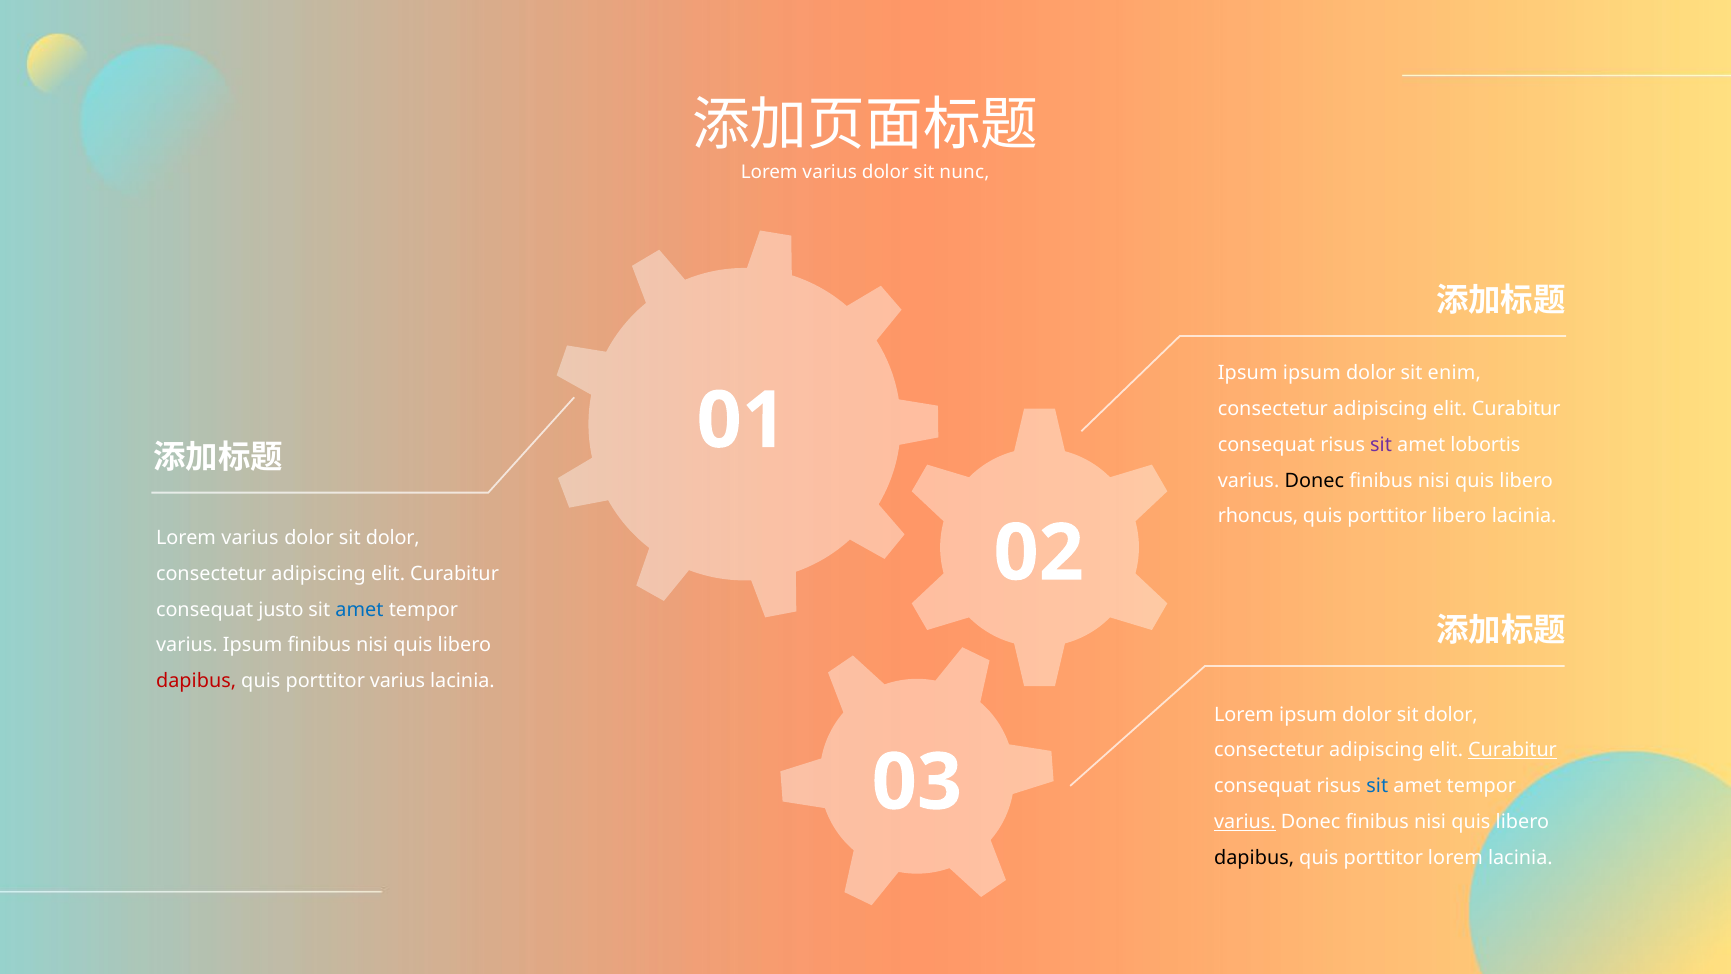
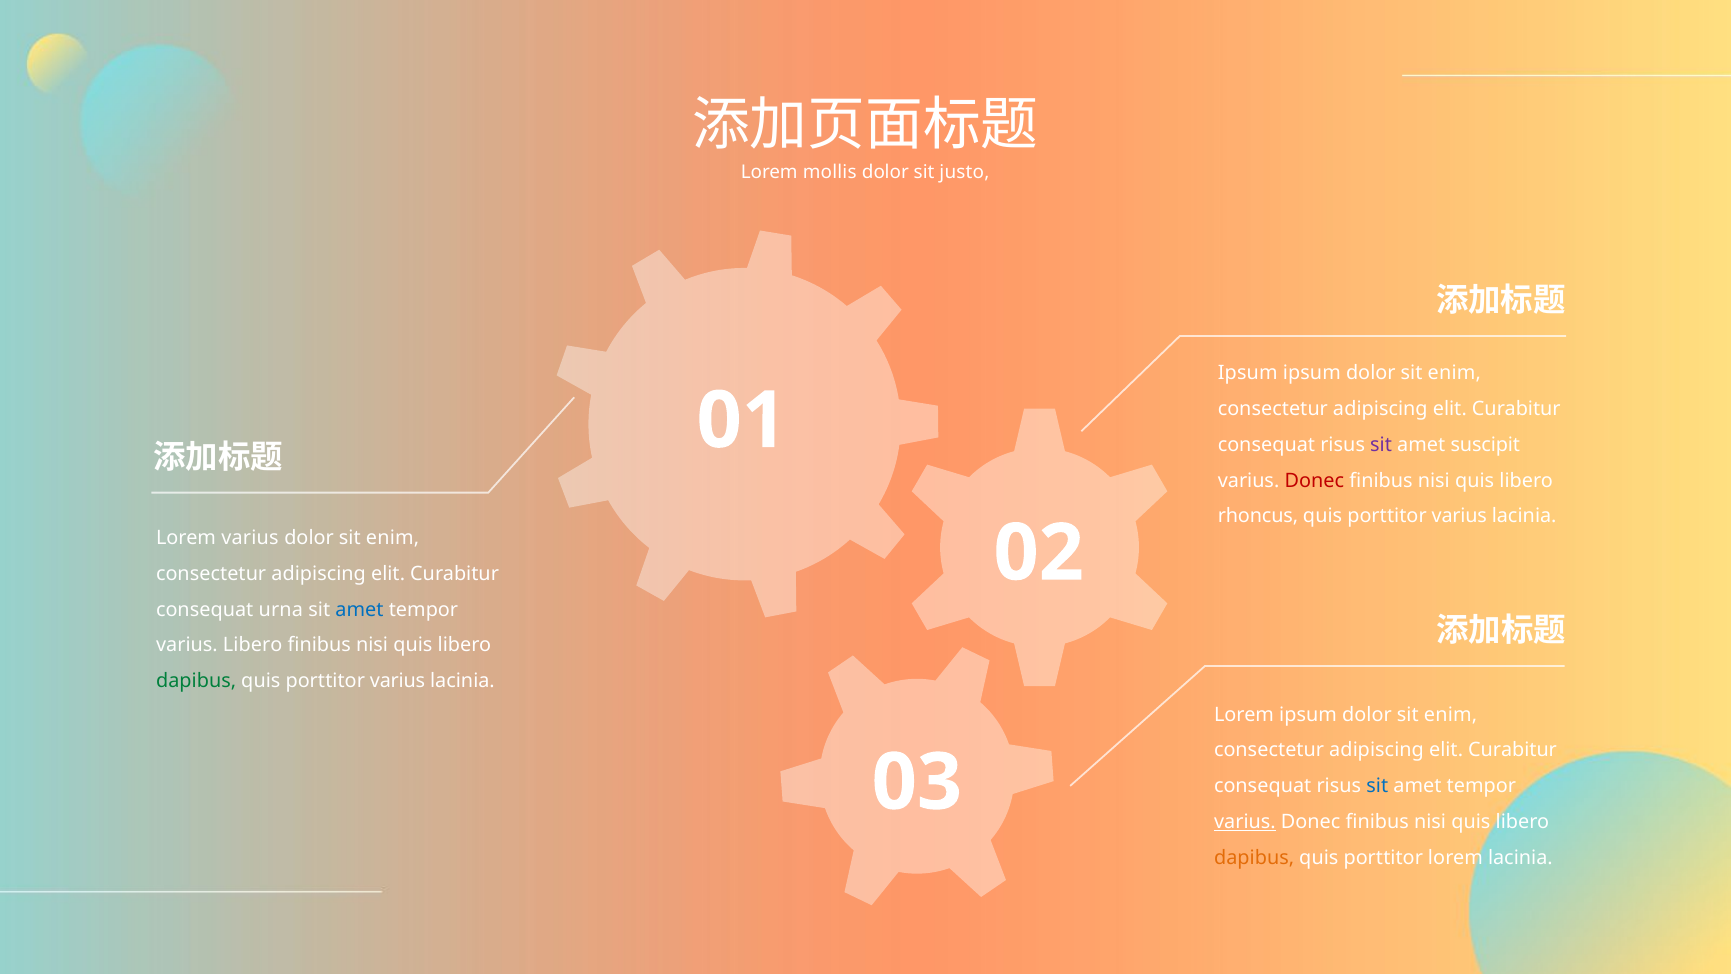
varius: varius -> mollis (830, 172)
nunc: nunc -> justo (964, 172)
lobortis: lobortis -> suscipit (1485, 445)
Donec colour: black -> red (1314, 480)
libero: libero -> varius (1459, 516)
dolor: dolor -> enim (393, 538)
justo: justo -> urna (281, 609)
varius Ipsum: Ipsum -> Libero (253, 645)
dapibus colour: red -> green (196, 681)
dolor: dolor -> enim (1451, 714)
Curabitur underline: present -> none (1513, 750)
dapibus colour: black -> orange (1254, 857)
